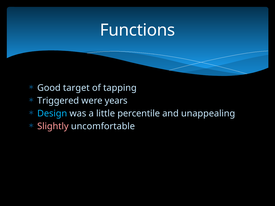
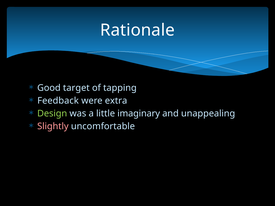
Functions: Functions -> Rationale (137, 30)
Triggered: Triggered -> Feedback (58, 101)
years: years -> extra (116, 101)
Design colour: light blue -> light green (52, 114)
percentile: percentile -> imaginary (139, 114)
